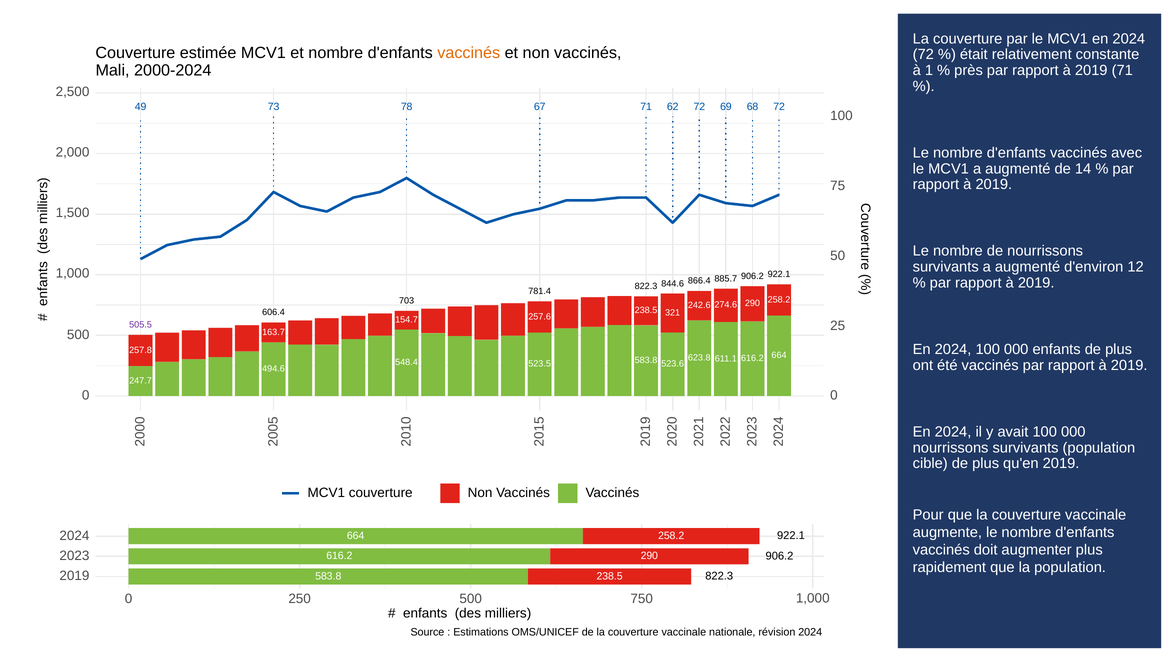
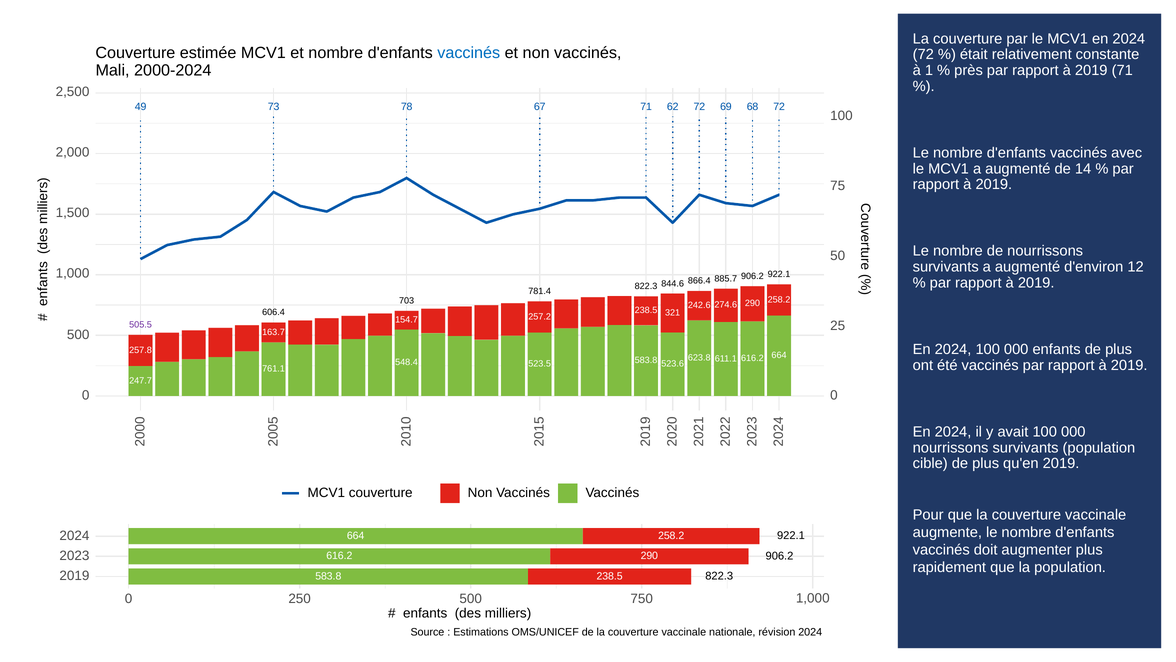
vaccinés colour: orange -> blue (469, 53)
257.6: 257.6 -> 257.2 (540, 316)
494.6: 494.6 -> 761.1 (274, 369)
